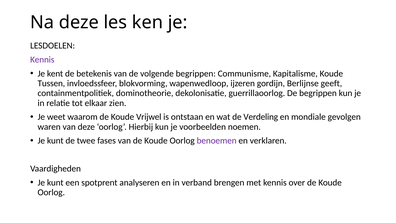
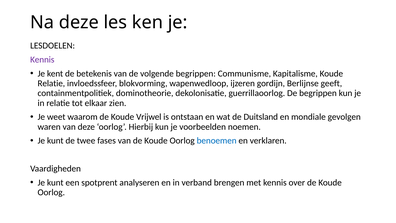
Tussen: Tussen -> Relatie (51, 83)
Verdeling: Verdeling -> Duitsland (261, 117)
benoemen colour: purple -> blue (217, 141)
